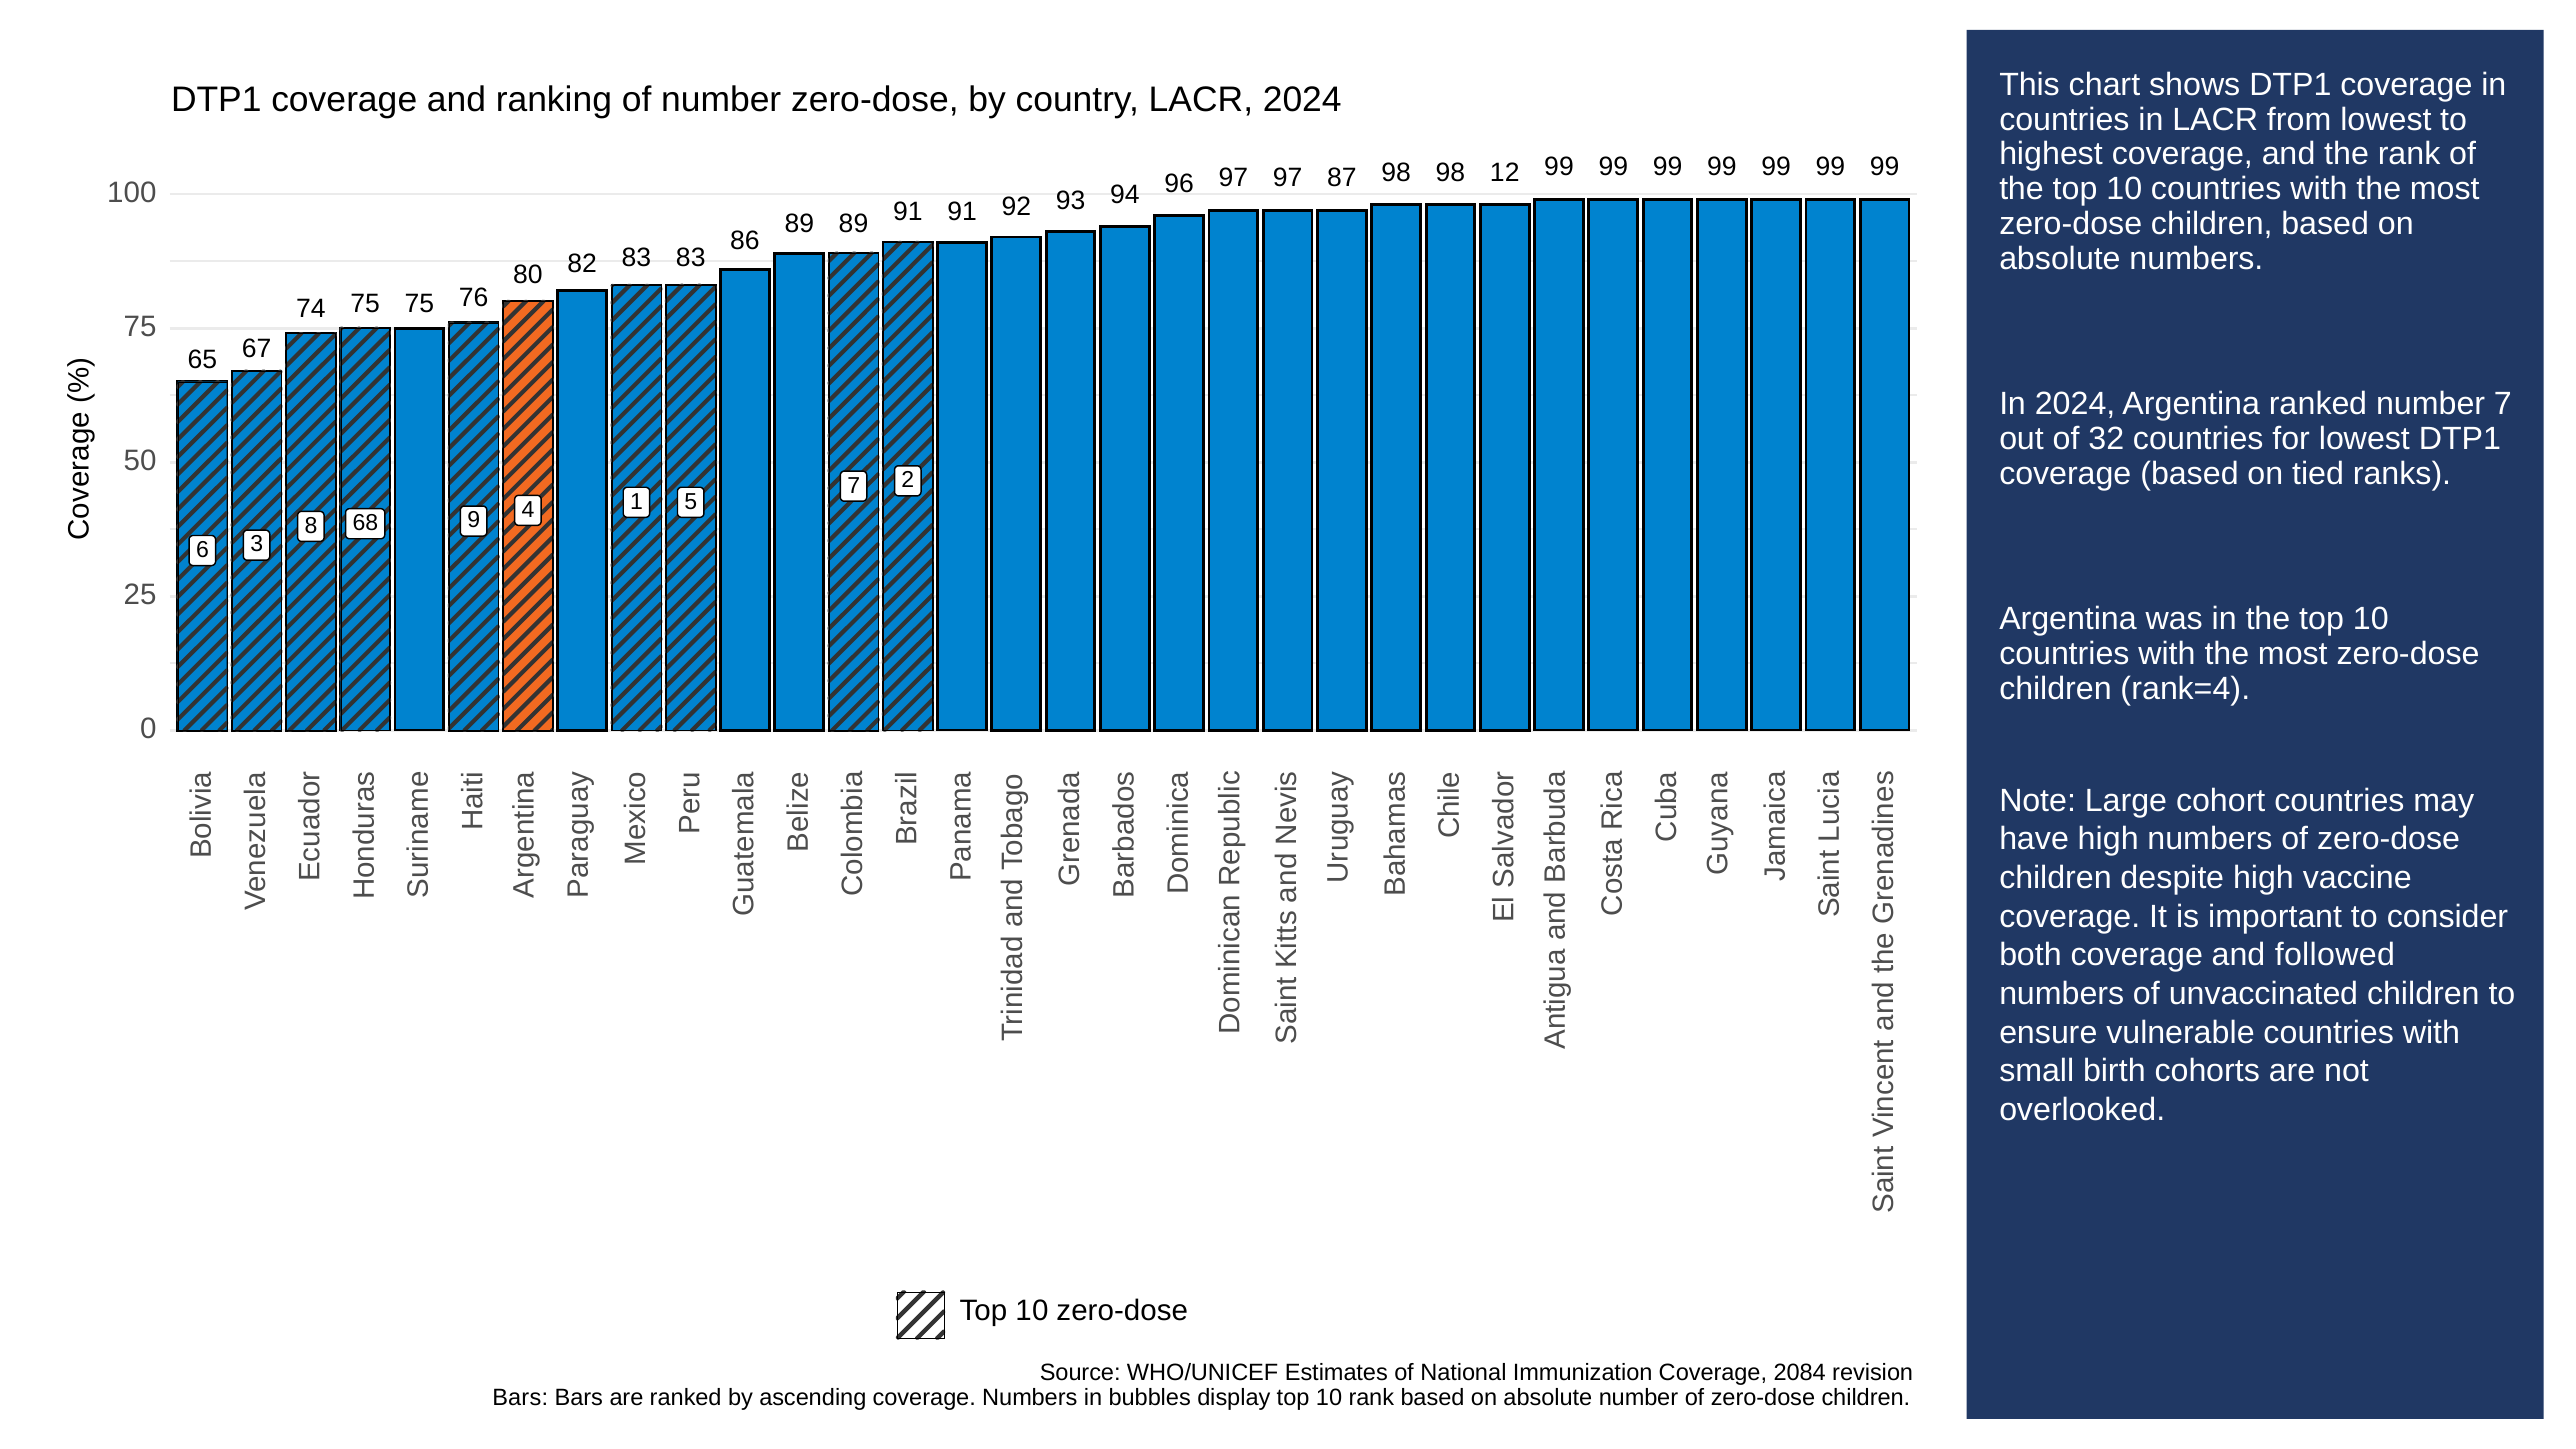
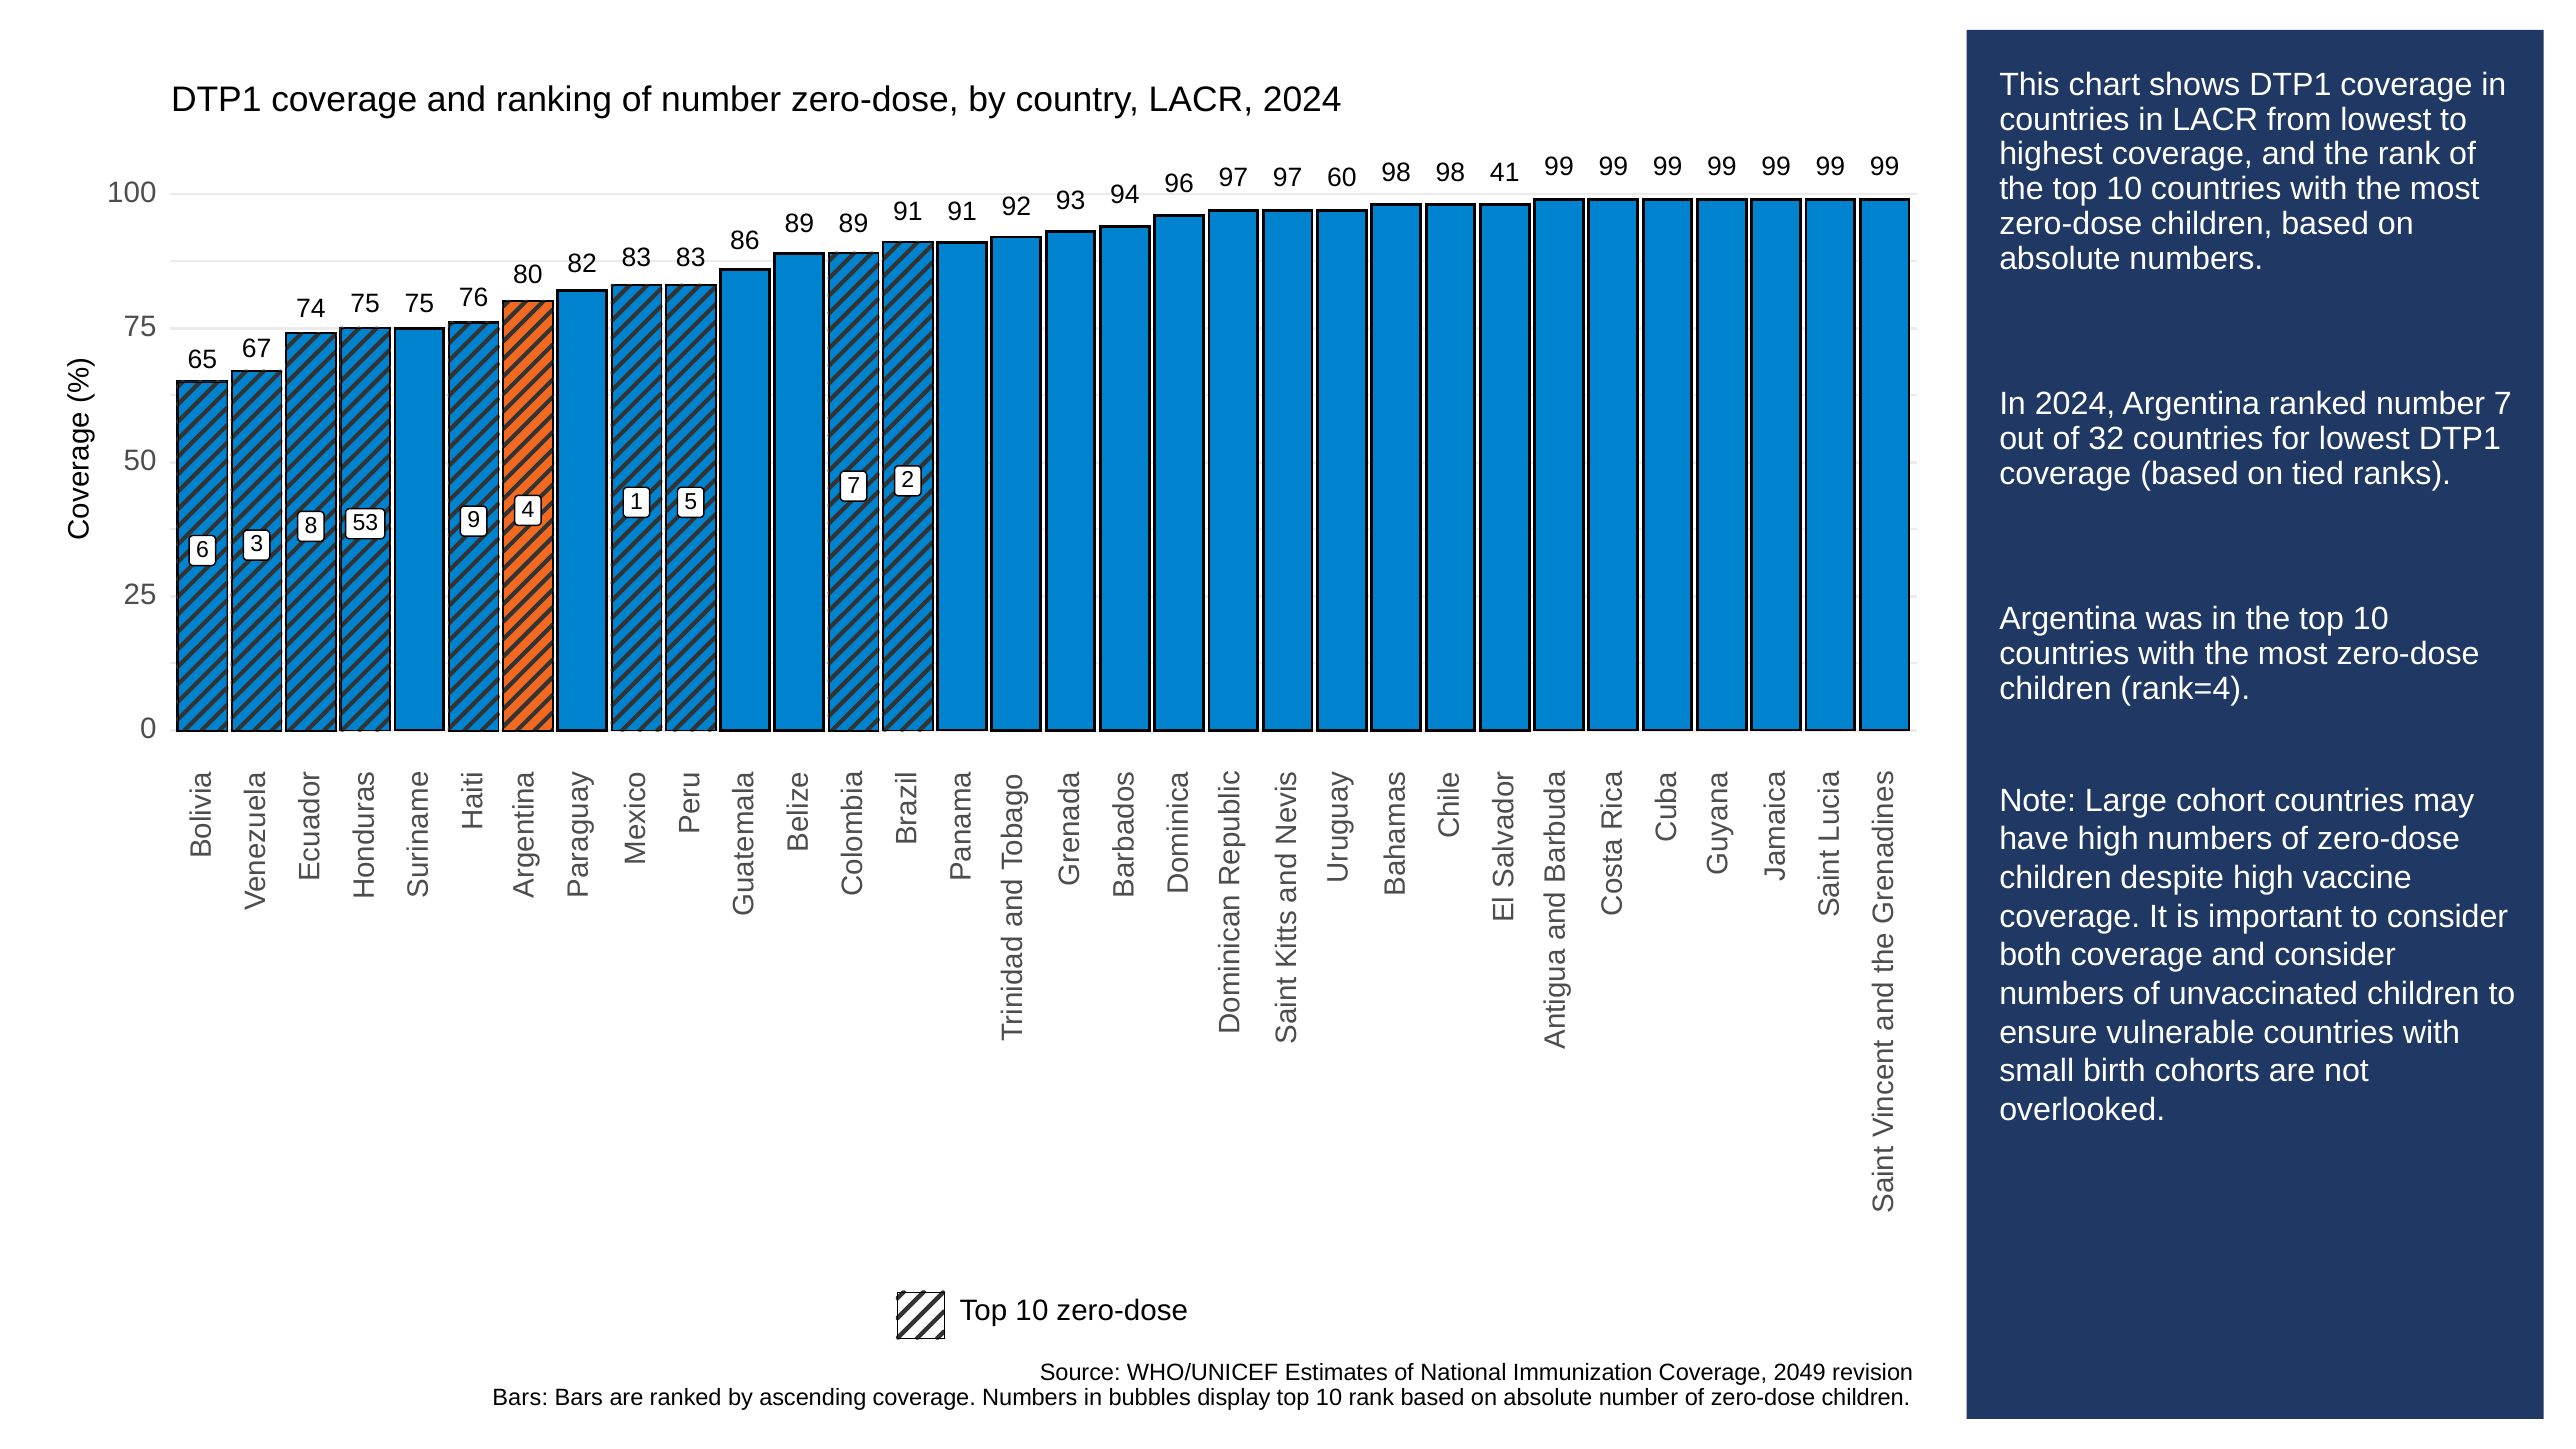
12: 12 -> 41 (1505, 172)
87: 87 -> 60 (1342, 178)
68: 68 -> 53 (365, 523)
and followed: followed -> consider (2335, 955)
2084: 2084 -> 2049 (1800, 1373)
